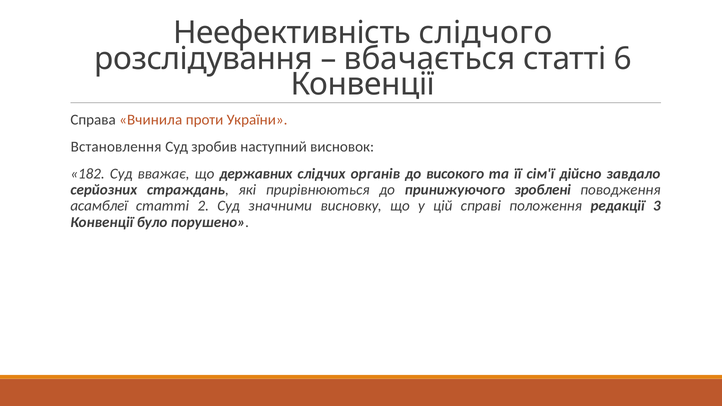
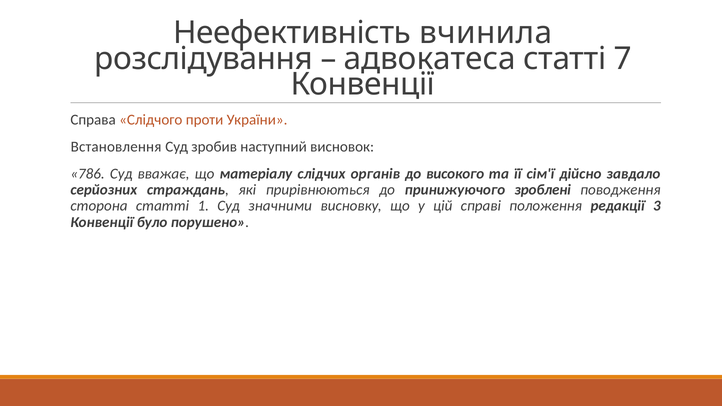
слідчого: слідчого -> вчинила (486, 33)
вбачається: вбачається -> адвокатеса (430, 59)
6: 6 -> 7 (623, 59)
Вчинила: Вчинила -> Слідчого (151, 120)
182: 182 -> 786 (88, 174)
державних: державних -> матеріалу (256, 174)
асамблеї: асамблеї -> сторона (99, 206)
2: 2 -> 1 (203, 206)
